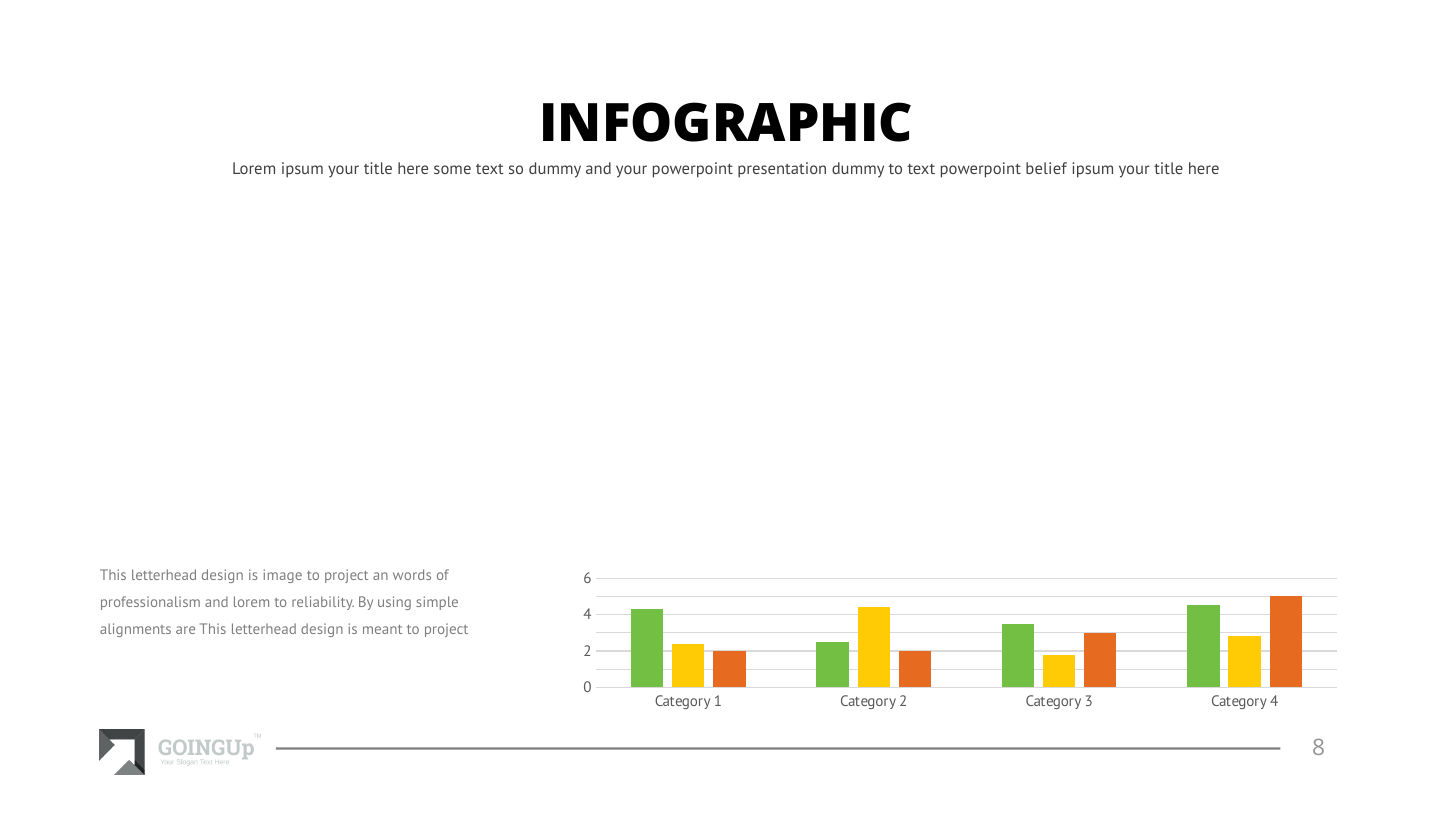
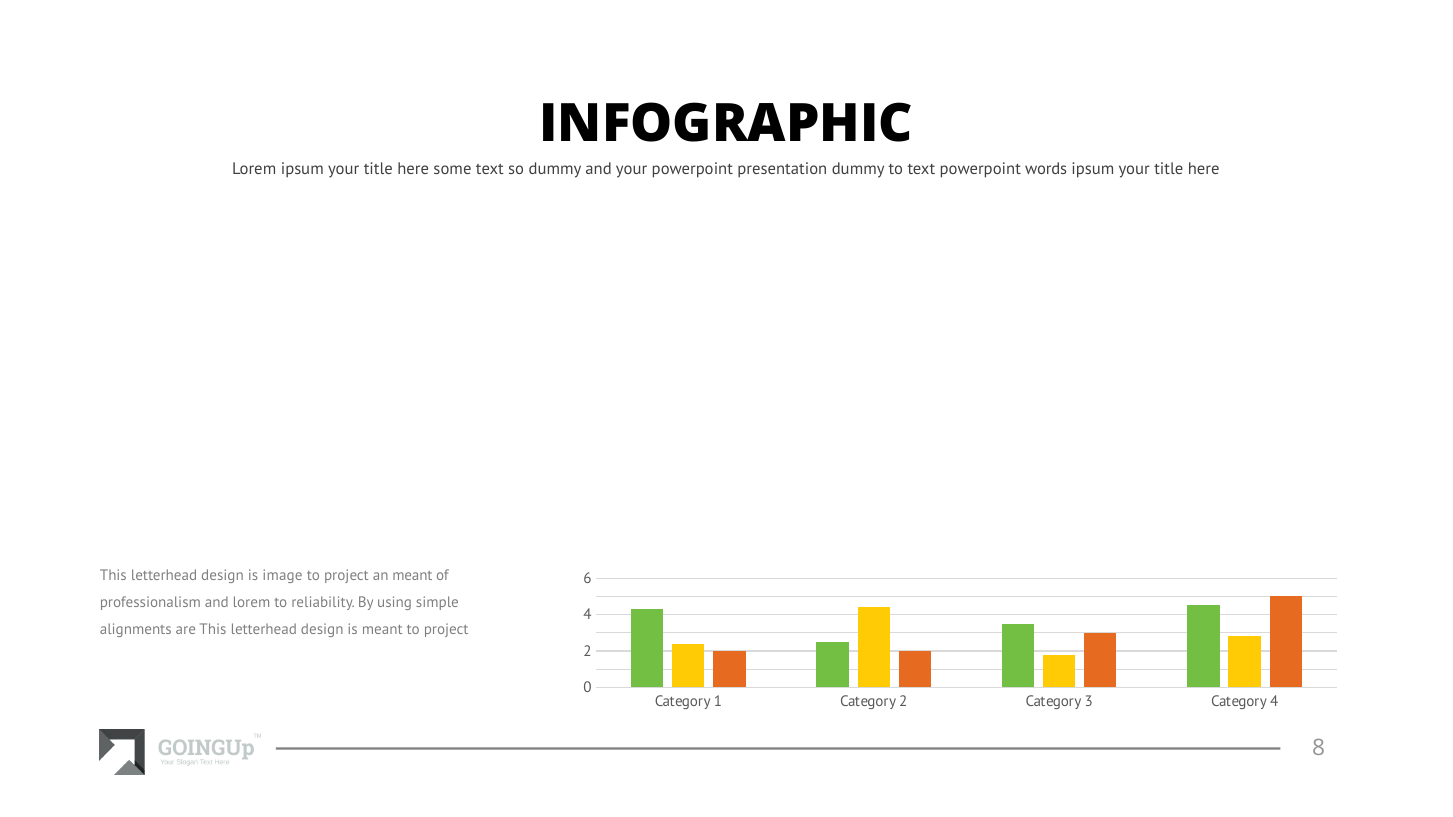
belief: belief -> words (1046, 169)
an words: words -> meant (412, 575)
